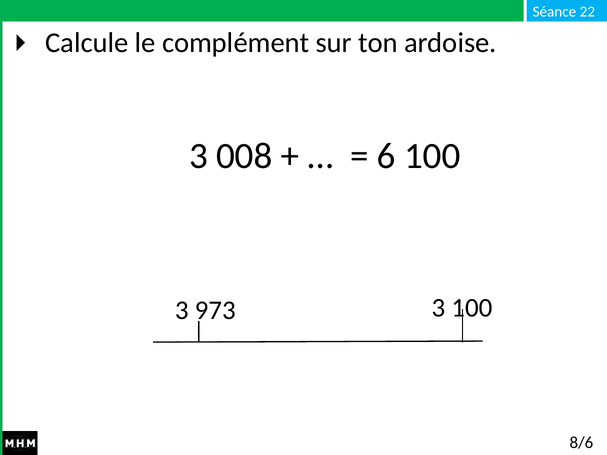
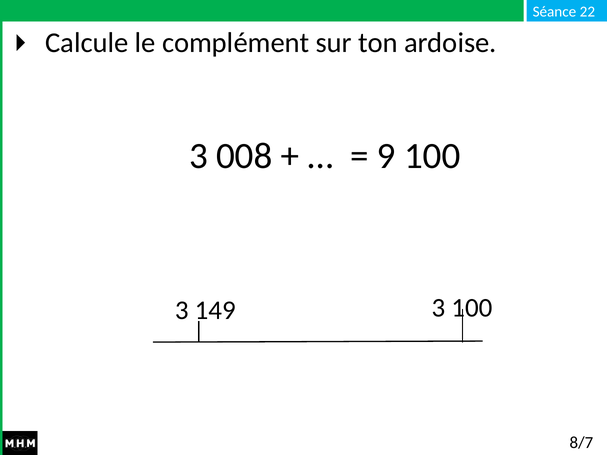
6: 6 -> 9 (386, 156)
973: 973 -> 149 (215, 310)
8/6: 8/6 -> 8/7 (581, 443)
